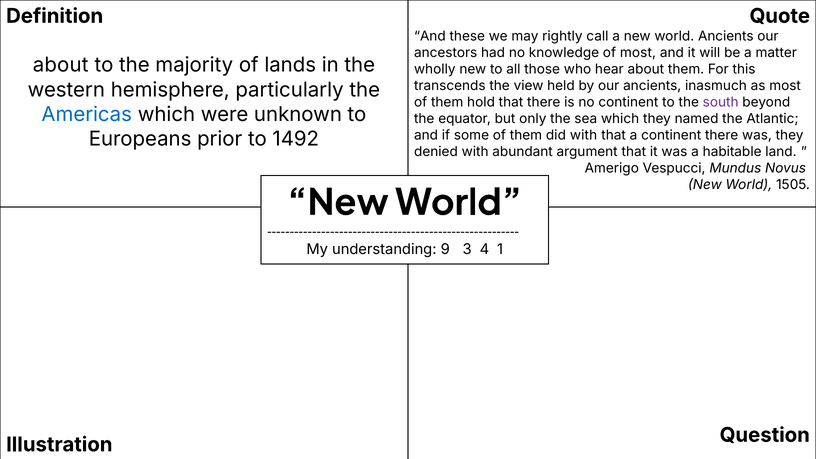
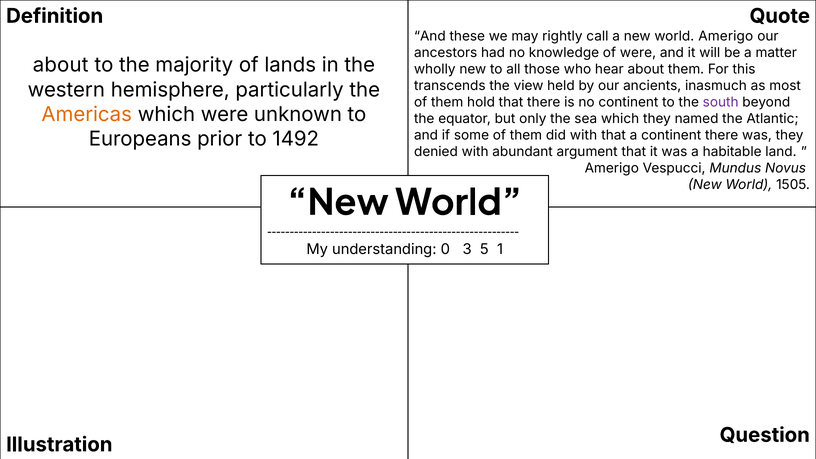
world Ancients: Ancients -> Amerigo (726, 36)
of most: most -> were (638, 53)
Americas colour: blue -> orange (87, 114)
9: 9 -> 0 (445, 250)
4: 4 -> 5 (484, 250)
